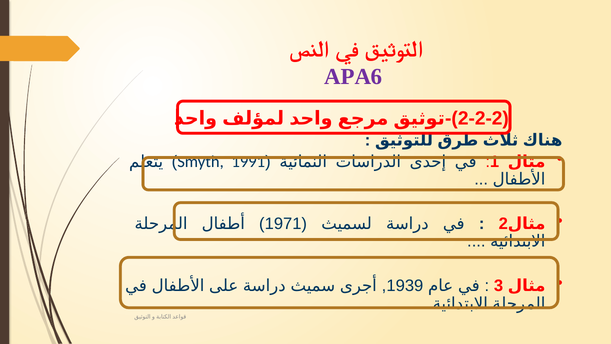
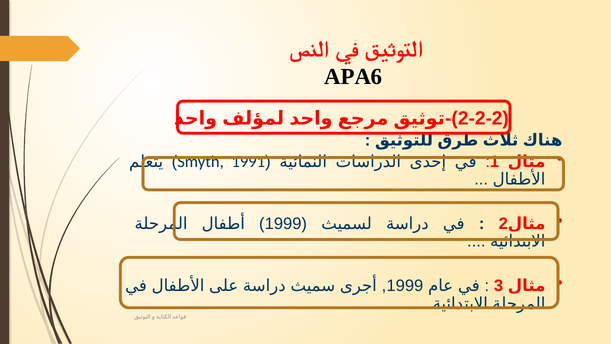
APA6 colour: purple -> black (353, 76)
1971: 1971 -> 1999 (283, 223)
1939: 1939 -> 1999 (405, 285)
